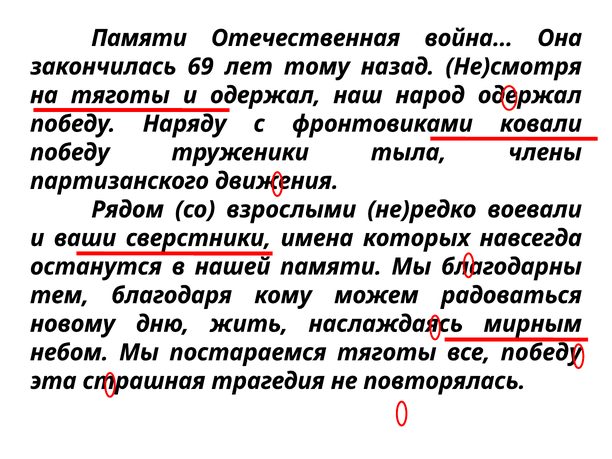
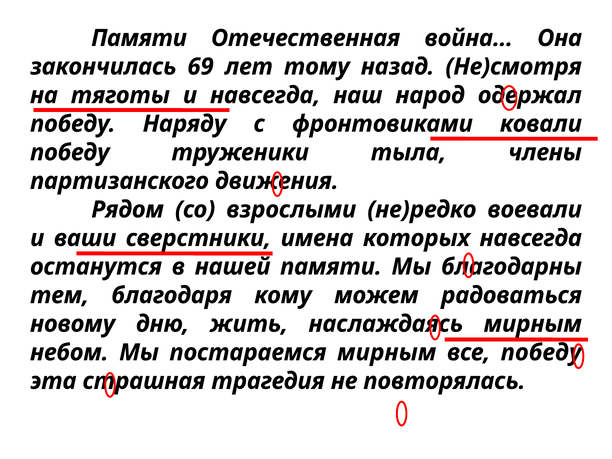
одержал: одержал -> навсегда (265, 95)
постараемся тяготы: тяготы -> мирным (387, 352)
